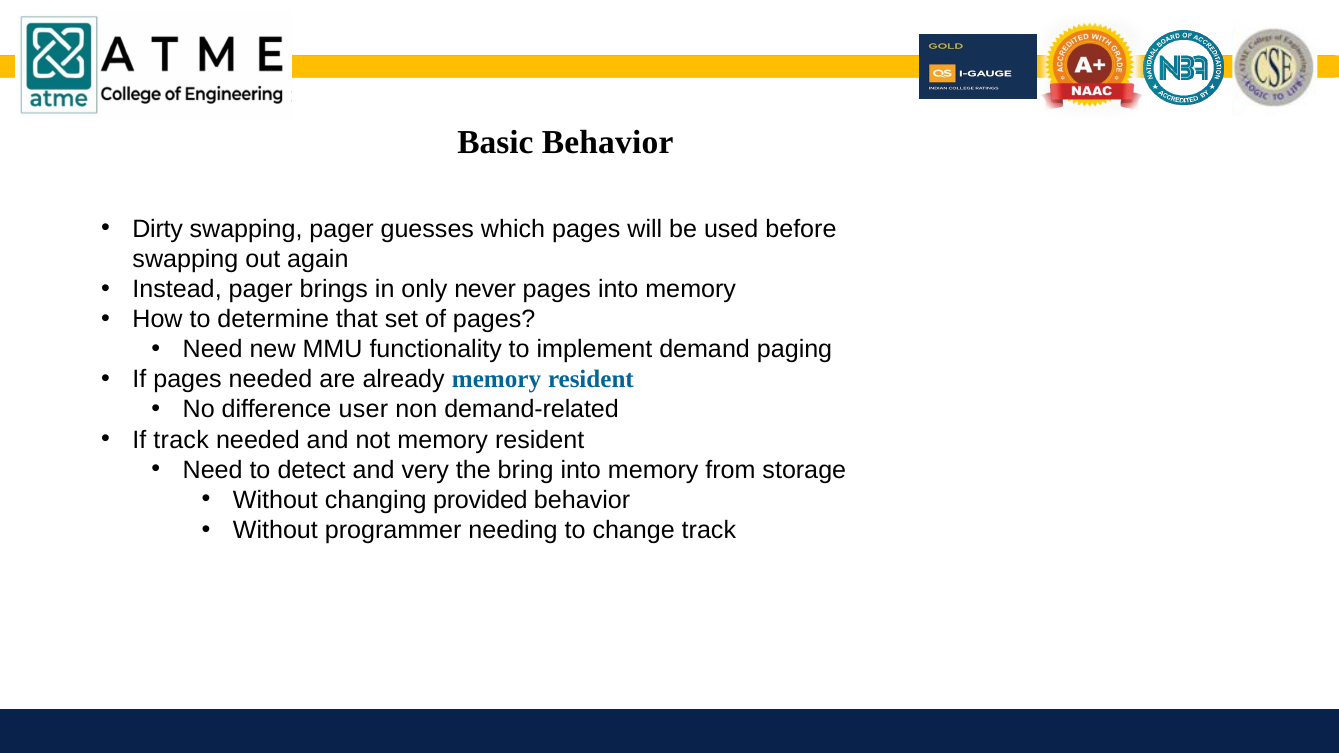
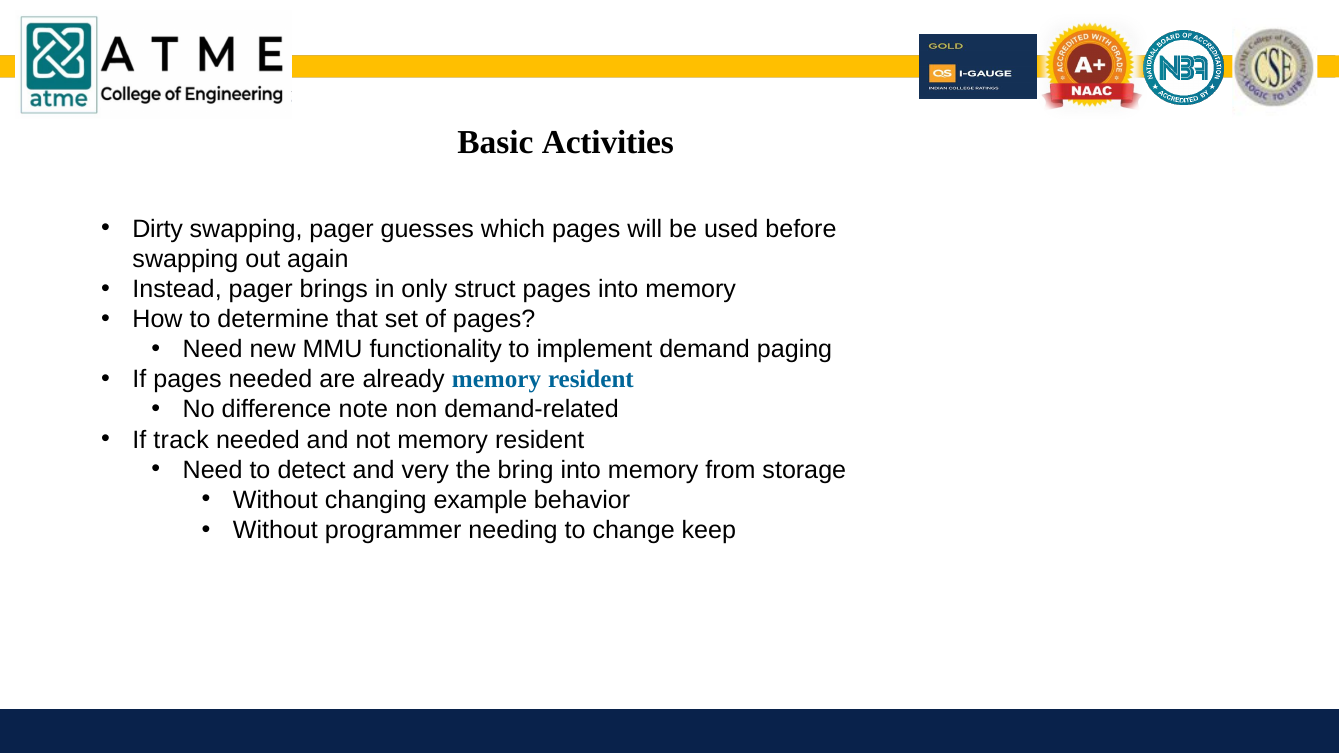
Basic Behavior: Behavior -> Activities (608, 142)
never: never -> struct (485, 289)
user: user -> note (363, 410)
provided: provided -> example (480, 500)
change track: track -> keep (709, 530)
